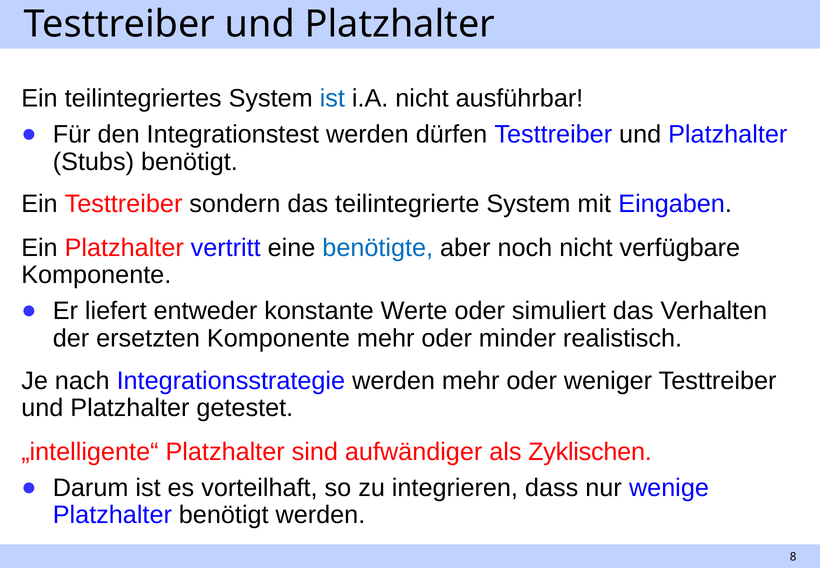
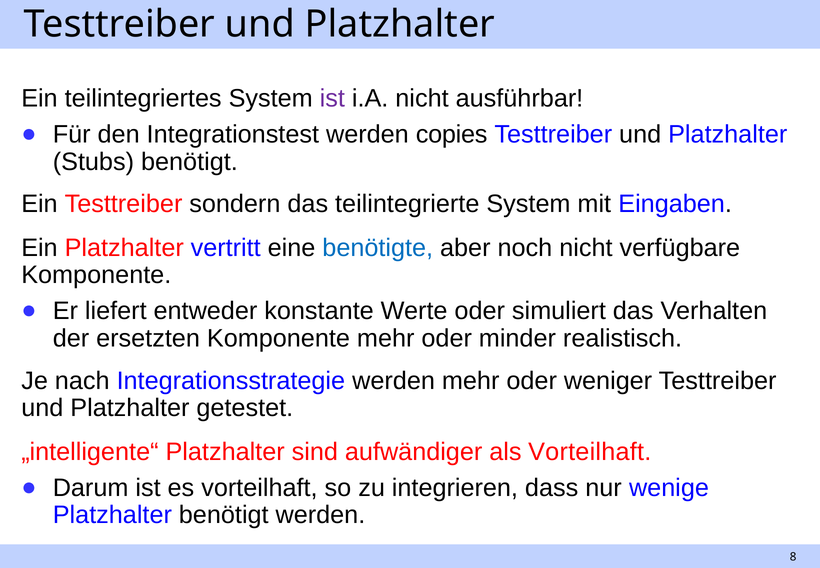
ist colour: blue -> purple (332, 98)
dürfen: dürfen -> copies (452, 134)
als Zyklischen: Zyklischen -> Vorteilhaft (590, 451)
